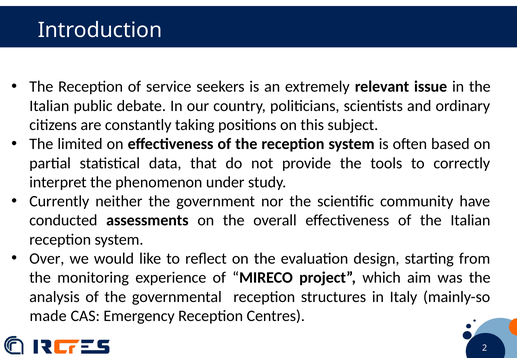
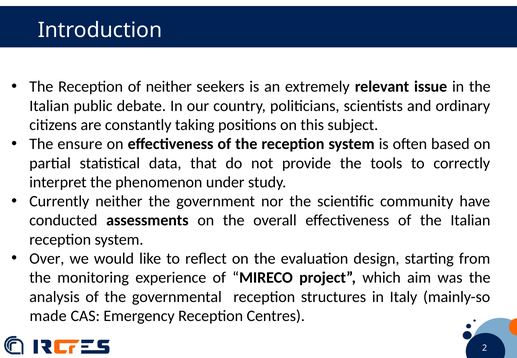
of service: service -> neither (169, 87)
limited: limited -> ensure (80, 144)
